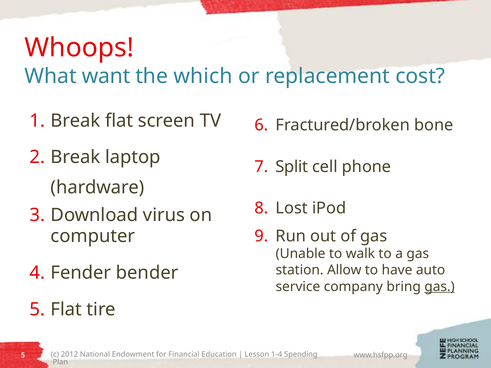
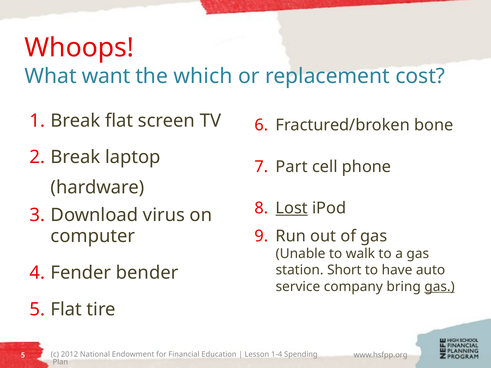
Split: Split -> Part (292, 167)
Lost underline: none -> present (292, 208)
Allow: Allow -> Short (344, 270)
